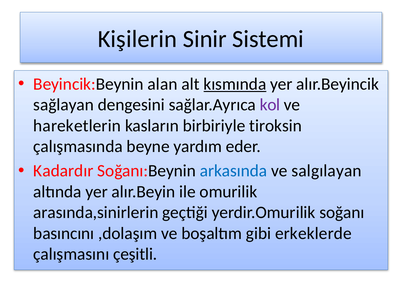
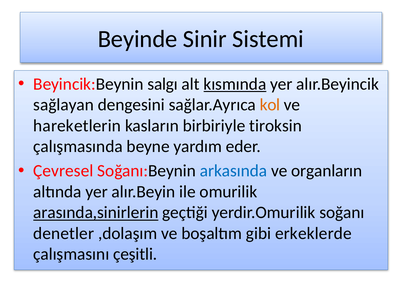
Kişilerin: Kişilerin -> Beyinde (138, 39)
alan: alan -> salgı (163, 84)
kol colour: purple -> orange (270, 105)
Kadardır: Kadardır -> Çevresel (63, 171)
salgılayan: salgılayan -> organların (327, 171)
arasında,sinirlerin underline: none -> present (96, 212)
basıncını: basıncını -> denetler (64, 233)
